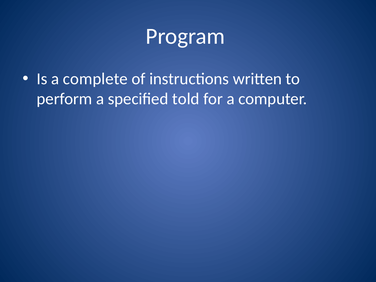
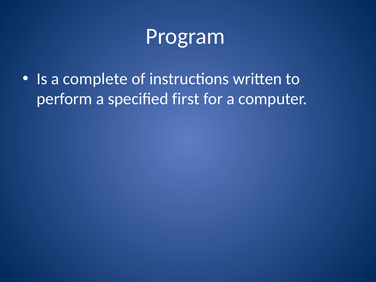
told: told -> first (186, 99)
